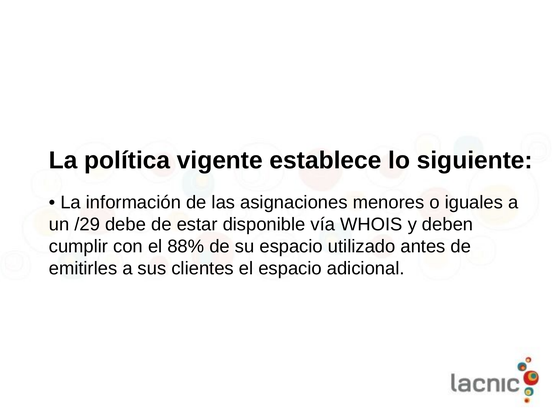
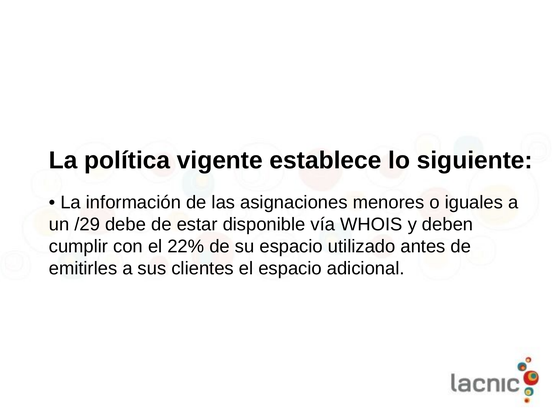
88%: 88% -> 22% (186, 246)
